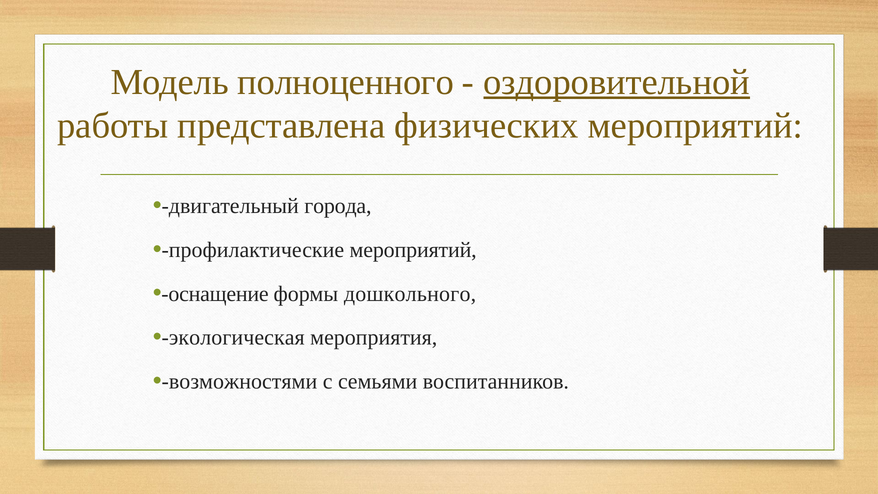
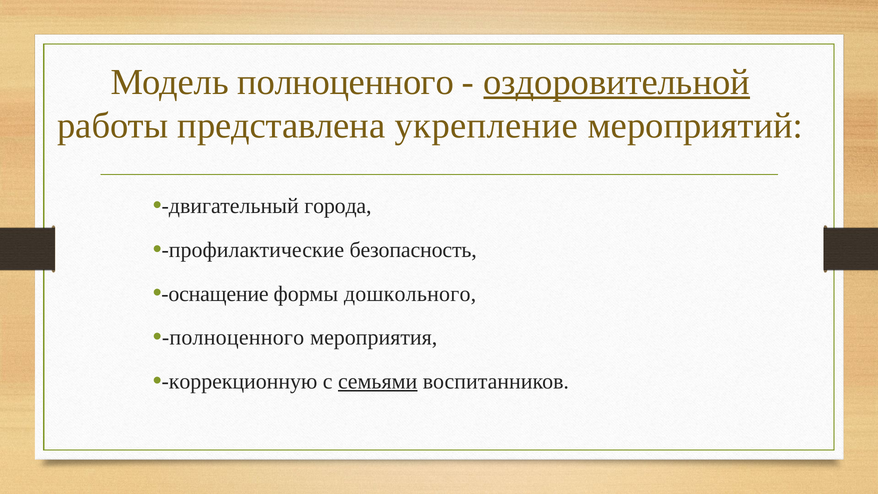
физических: физических -> укрепление (486, 126)
профилактические мероприятий: мероприятий -> безопасность (413, 250)
экологическая: экологическая -> полноценного (233, 338)
возможностями: возможностями -> коррекционную (239, 381)
семьями underline: none -> present (378, 381)
